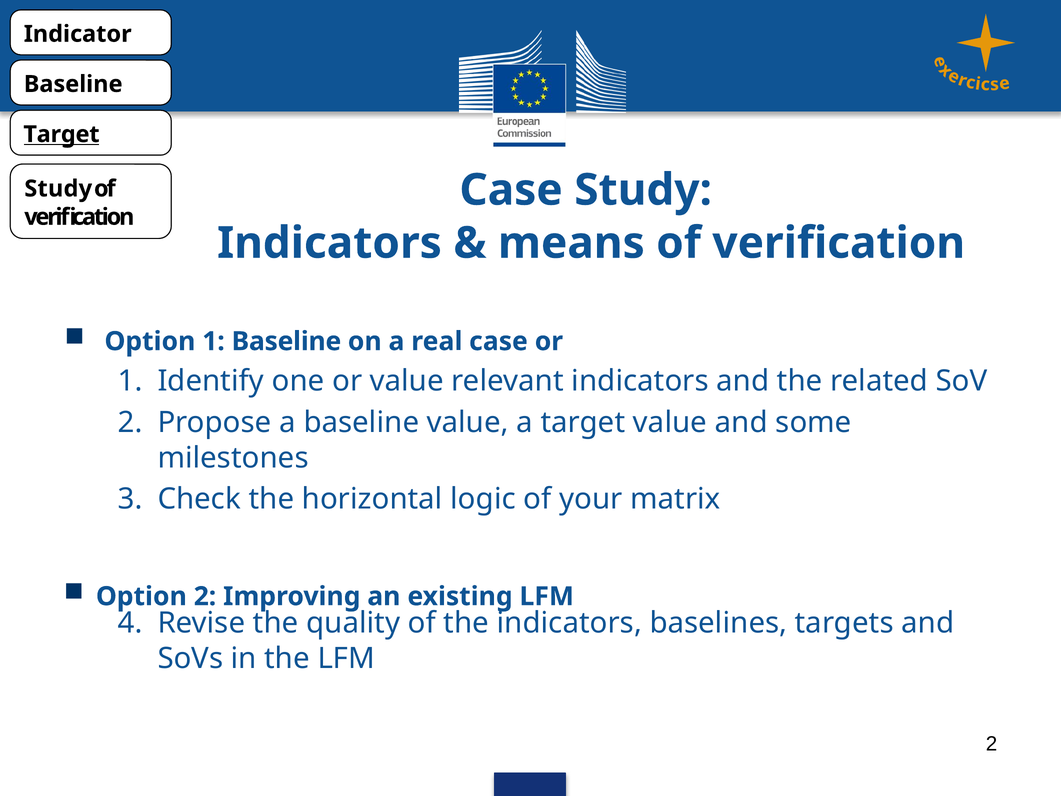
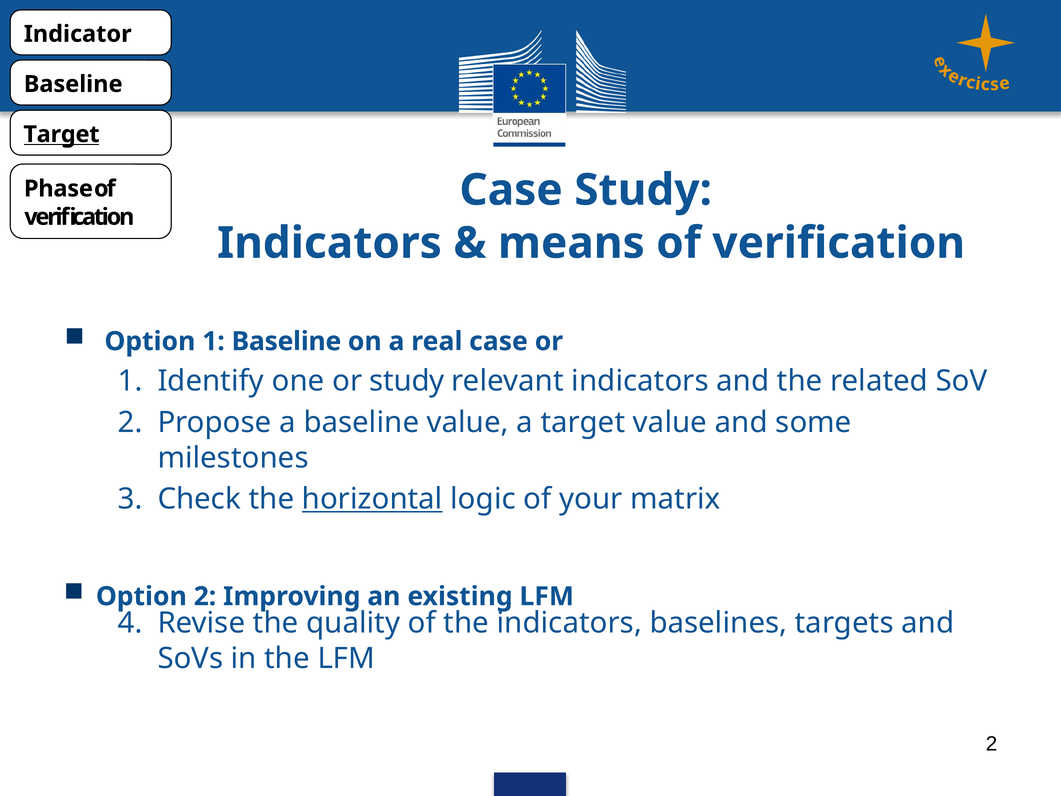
Study: Study -> Phase (58, 189)
or value: value -> study (407, 381)
horizontal underline: none -> present (372, 499)
